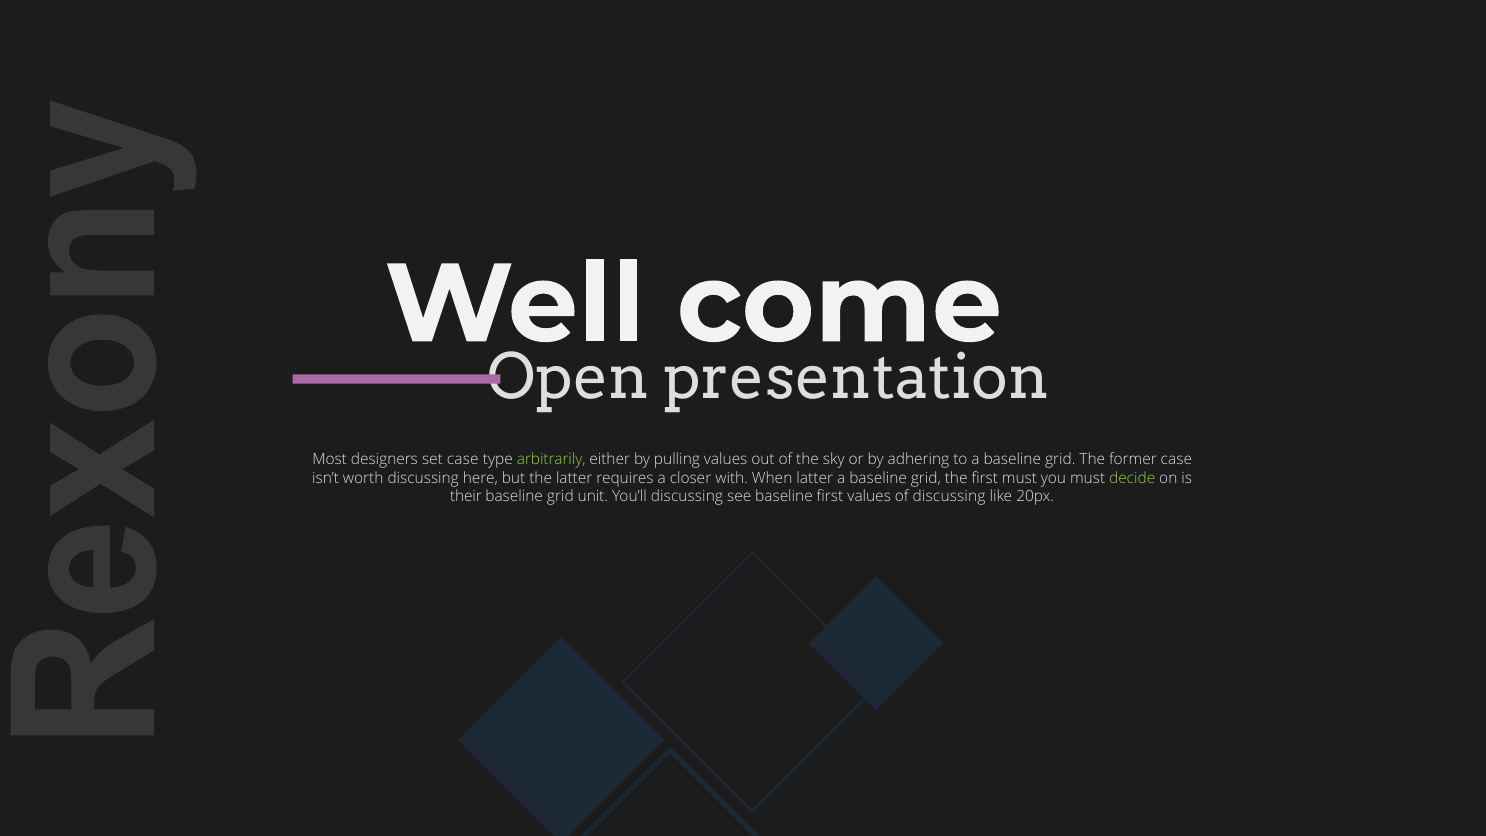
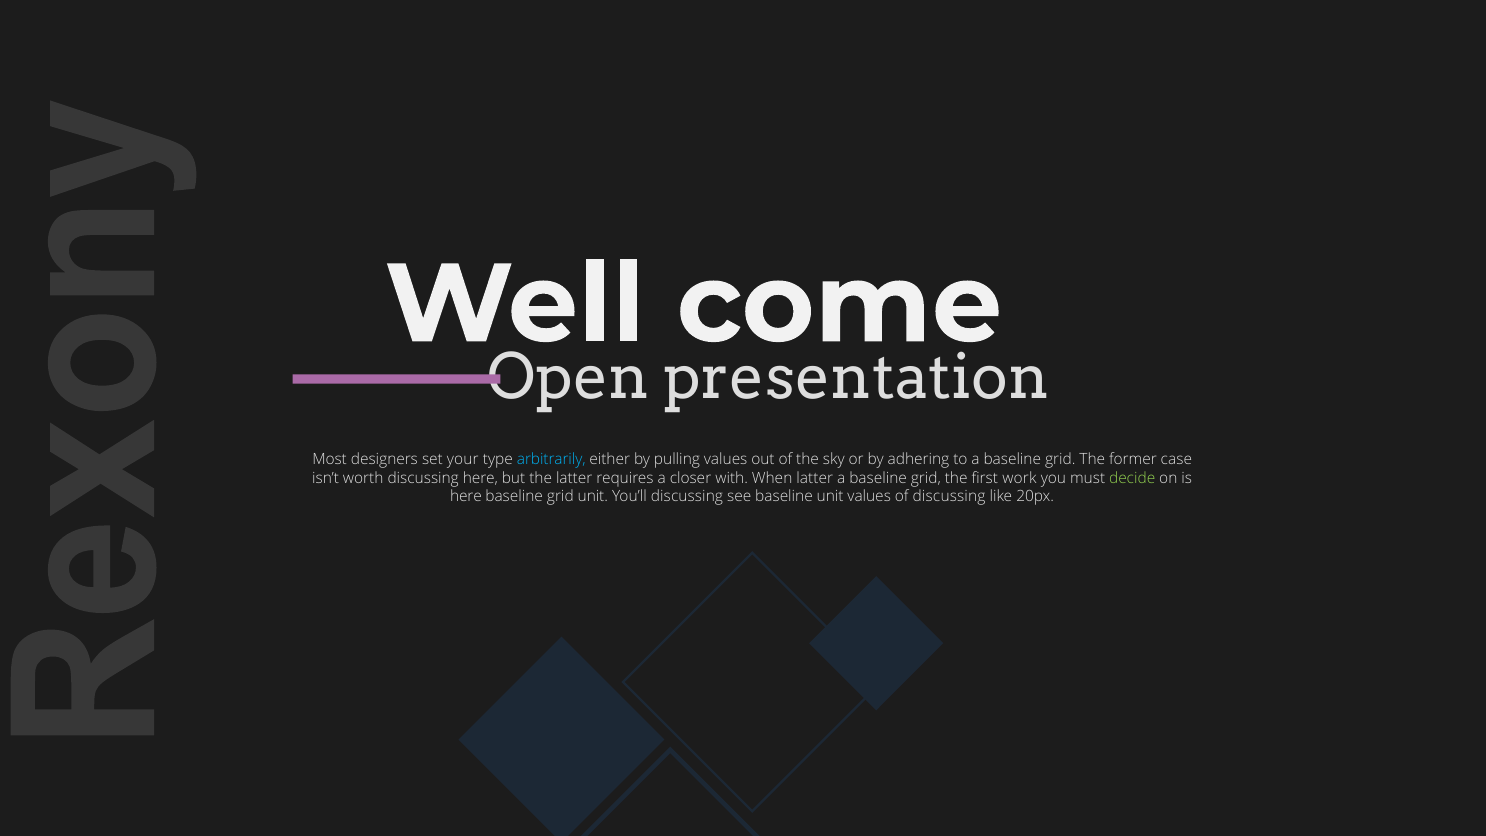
set case: case -> your (463, 460)
arbitrarily colour: light green -> light blue (551, 460)
first must: must -> work (1019, 478)
their: their -> here (466, 497)
baseline first: first -> unit (830, 497)
